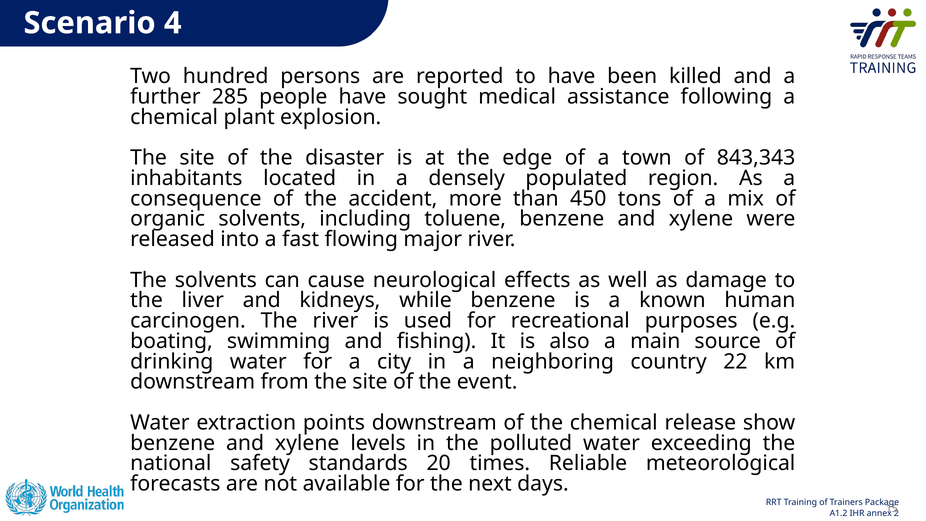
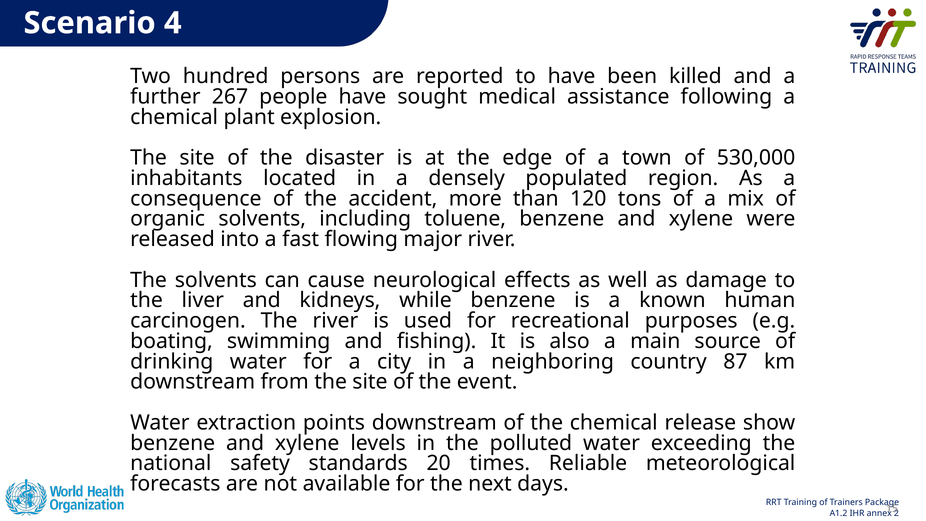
285: 285 -> 267 (230, 97)
843,343: 843,343 -> 530,000 (756, 158)
450: 450 -> 120 (588, 198)
22: 22 -> 87 (735, 361)
